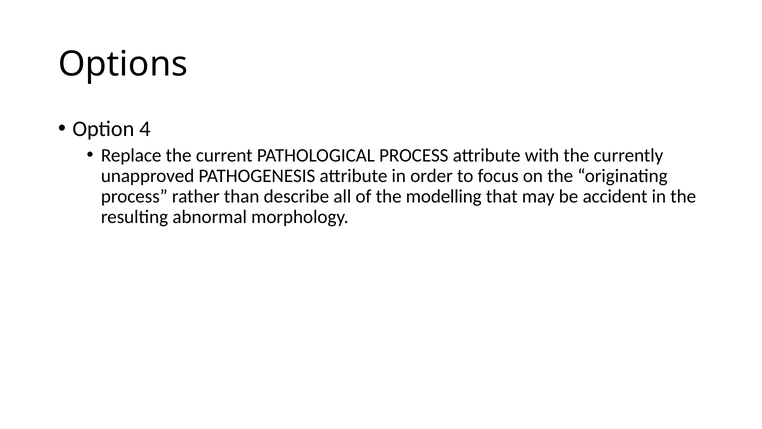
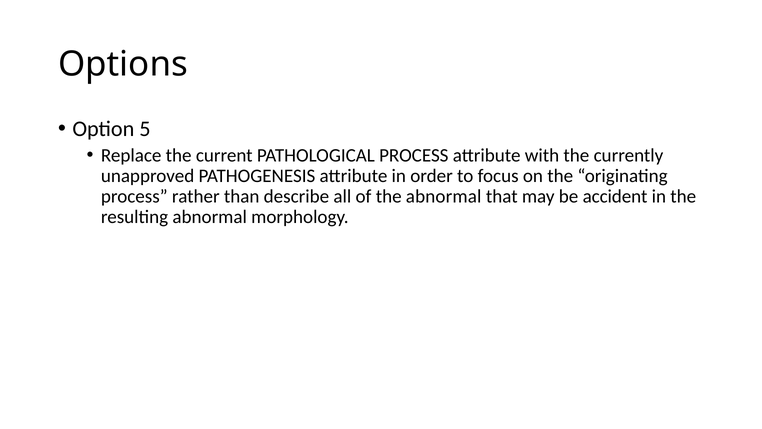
4: 4 -> 5 (145, 129)
the modelling: modelling -> abnormal (444, 196)
